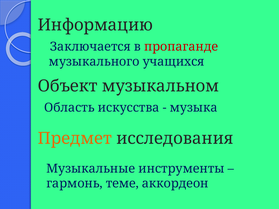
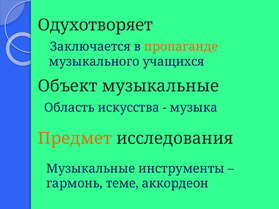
Информацию: Информацию -> Одухотворяет (95, 25)
пропаганде colour: red -> orange (181, 47)
Объект музыкальном: музыкальном -> музыкальные (160, 86)
